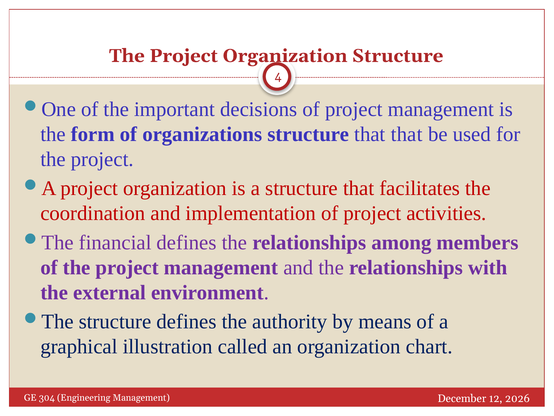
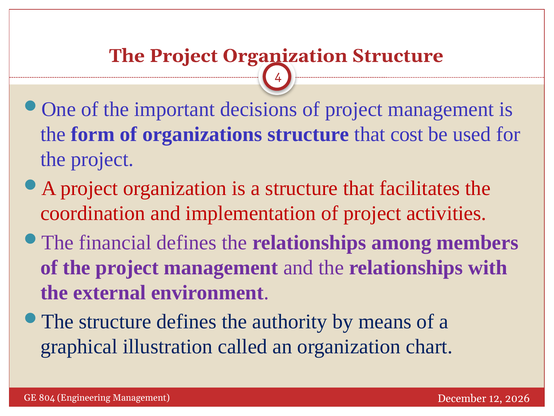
that that: that -> cost (407, 134)
304: 304 -> 804 (47, 397)
